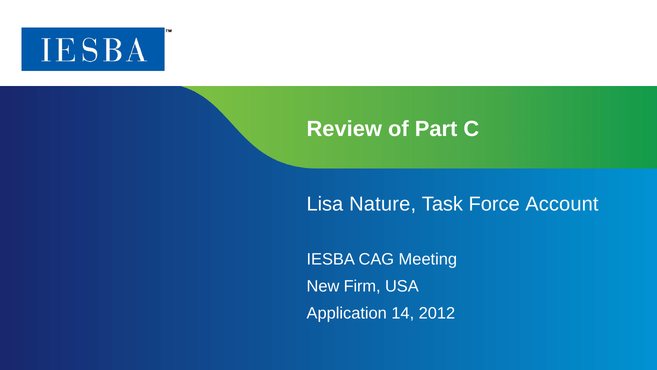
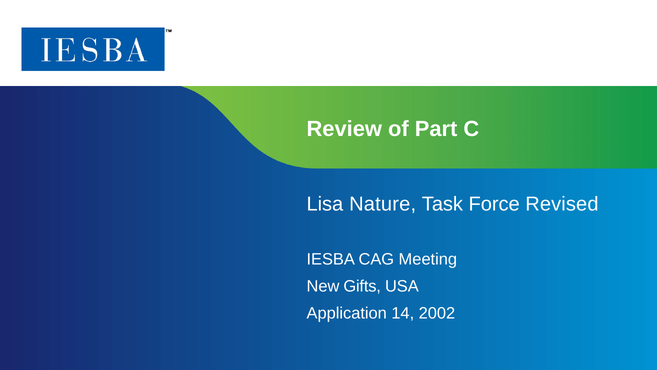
Account: Account -> Revised (562, 204)
Firm: Firm -> Gifts (362, 286)
2012: 2012 -> 2002 (437, 313)
